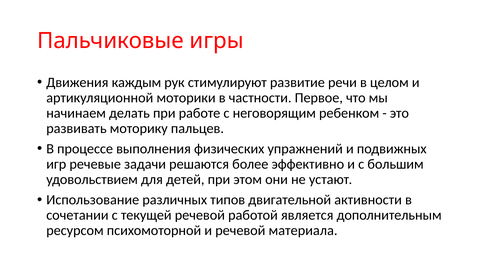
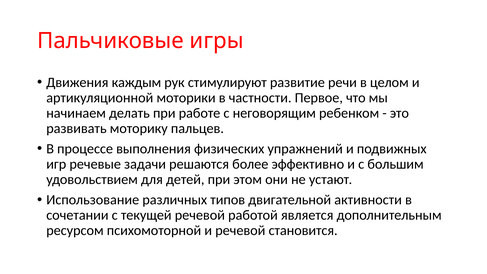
материала: материала -> становится (303, 231)
